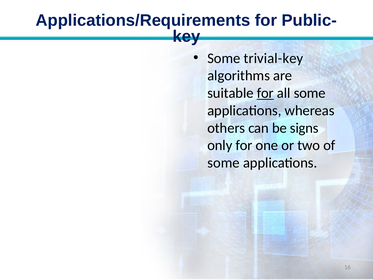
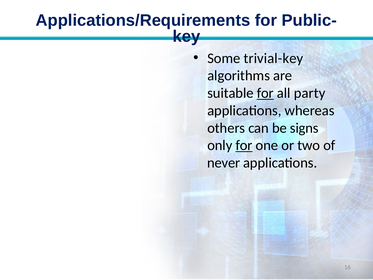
all some: some -> party (310, 93)
for underline: none -> present (244, 145)
some: some -> never (224, 163)
